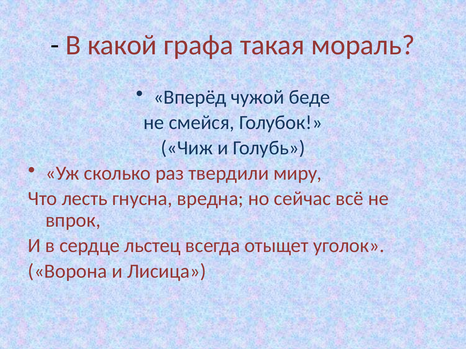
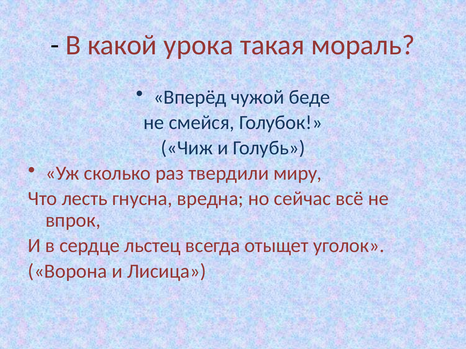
графа: графа -> урока (199, 45)
